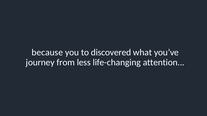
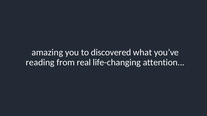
because: because -> amazing (47, 53)
journey: journey -> reading (40, 63)
less: less -> real (84, 63)
